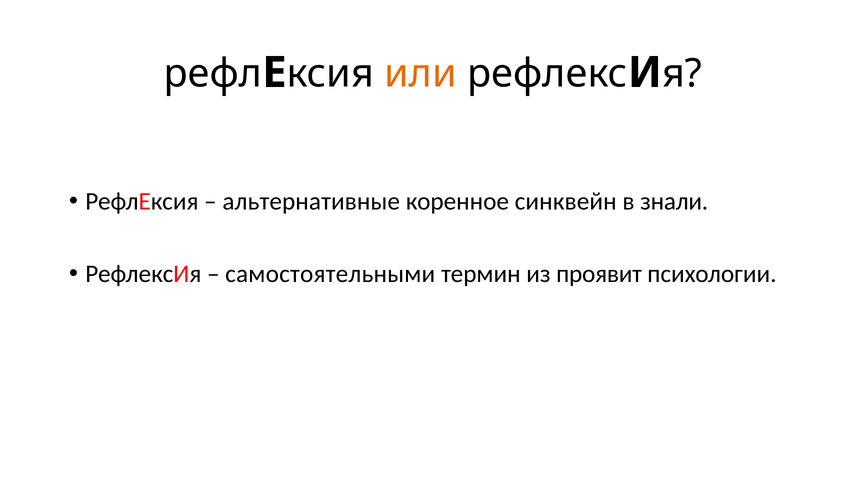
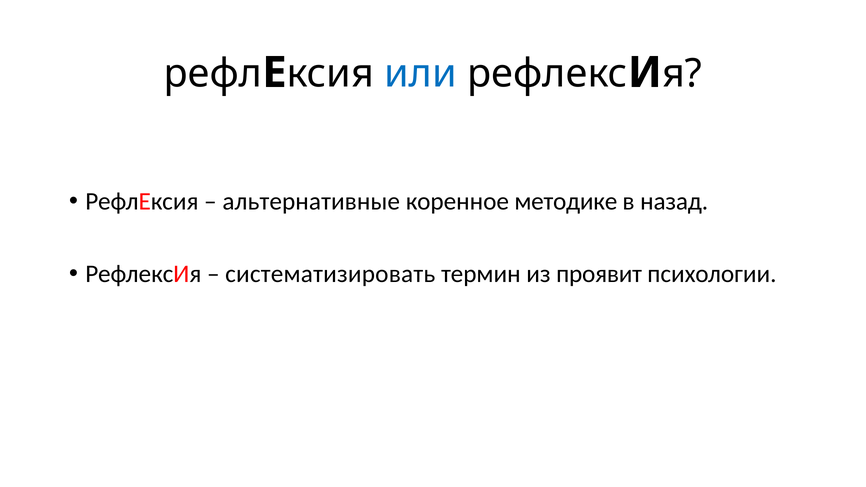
или colour: orange -> blue (421, 74)
синквейн: синквейн -> методике (566, 201)
знали: знали -> назад (674, 201)
самостоятельными: самостоятельными -> систематизировать (330, 274)
